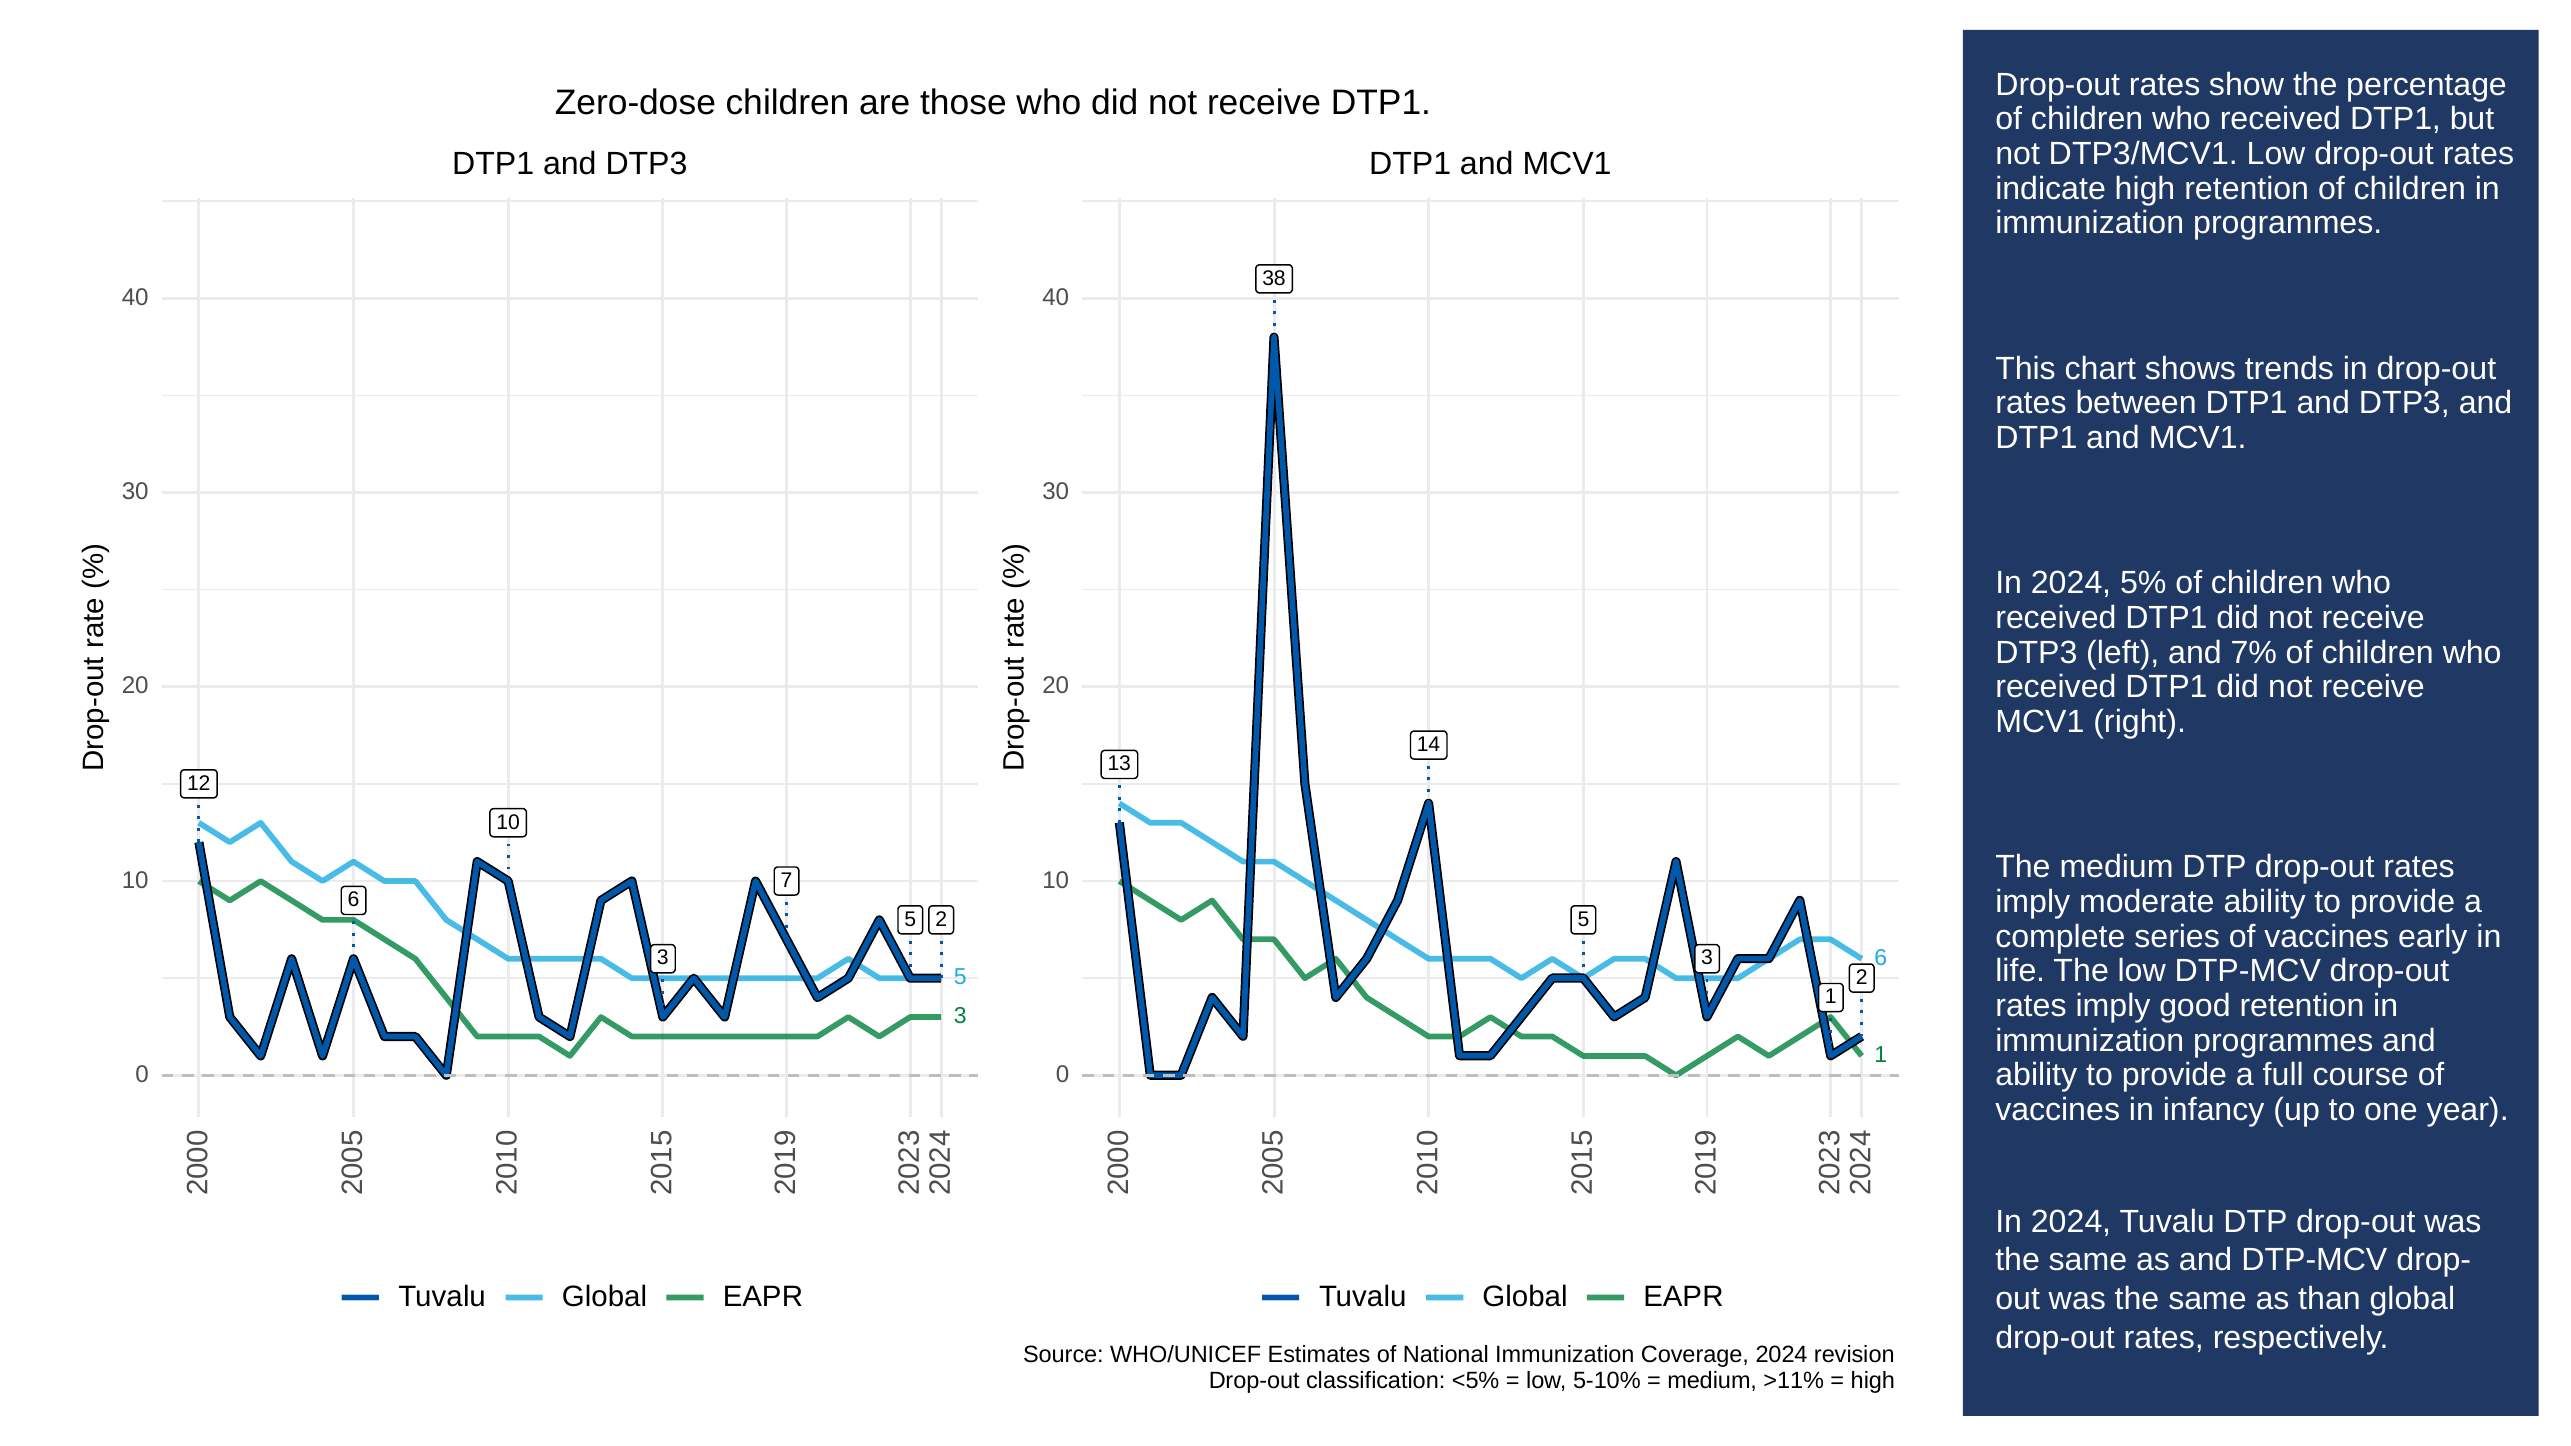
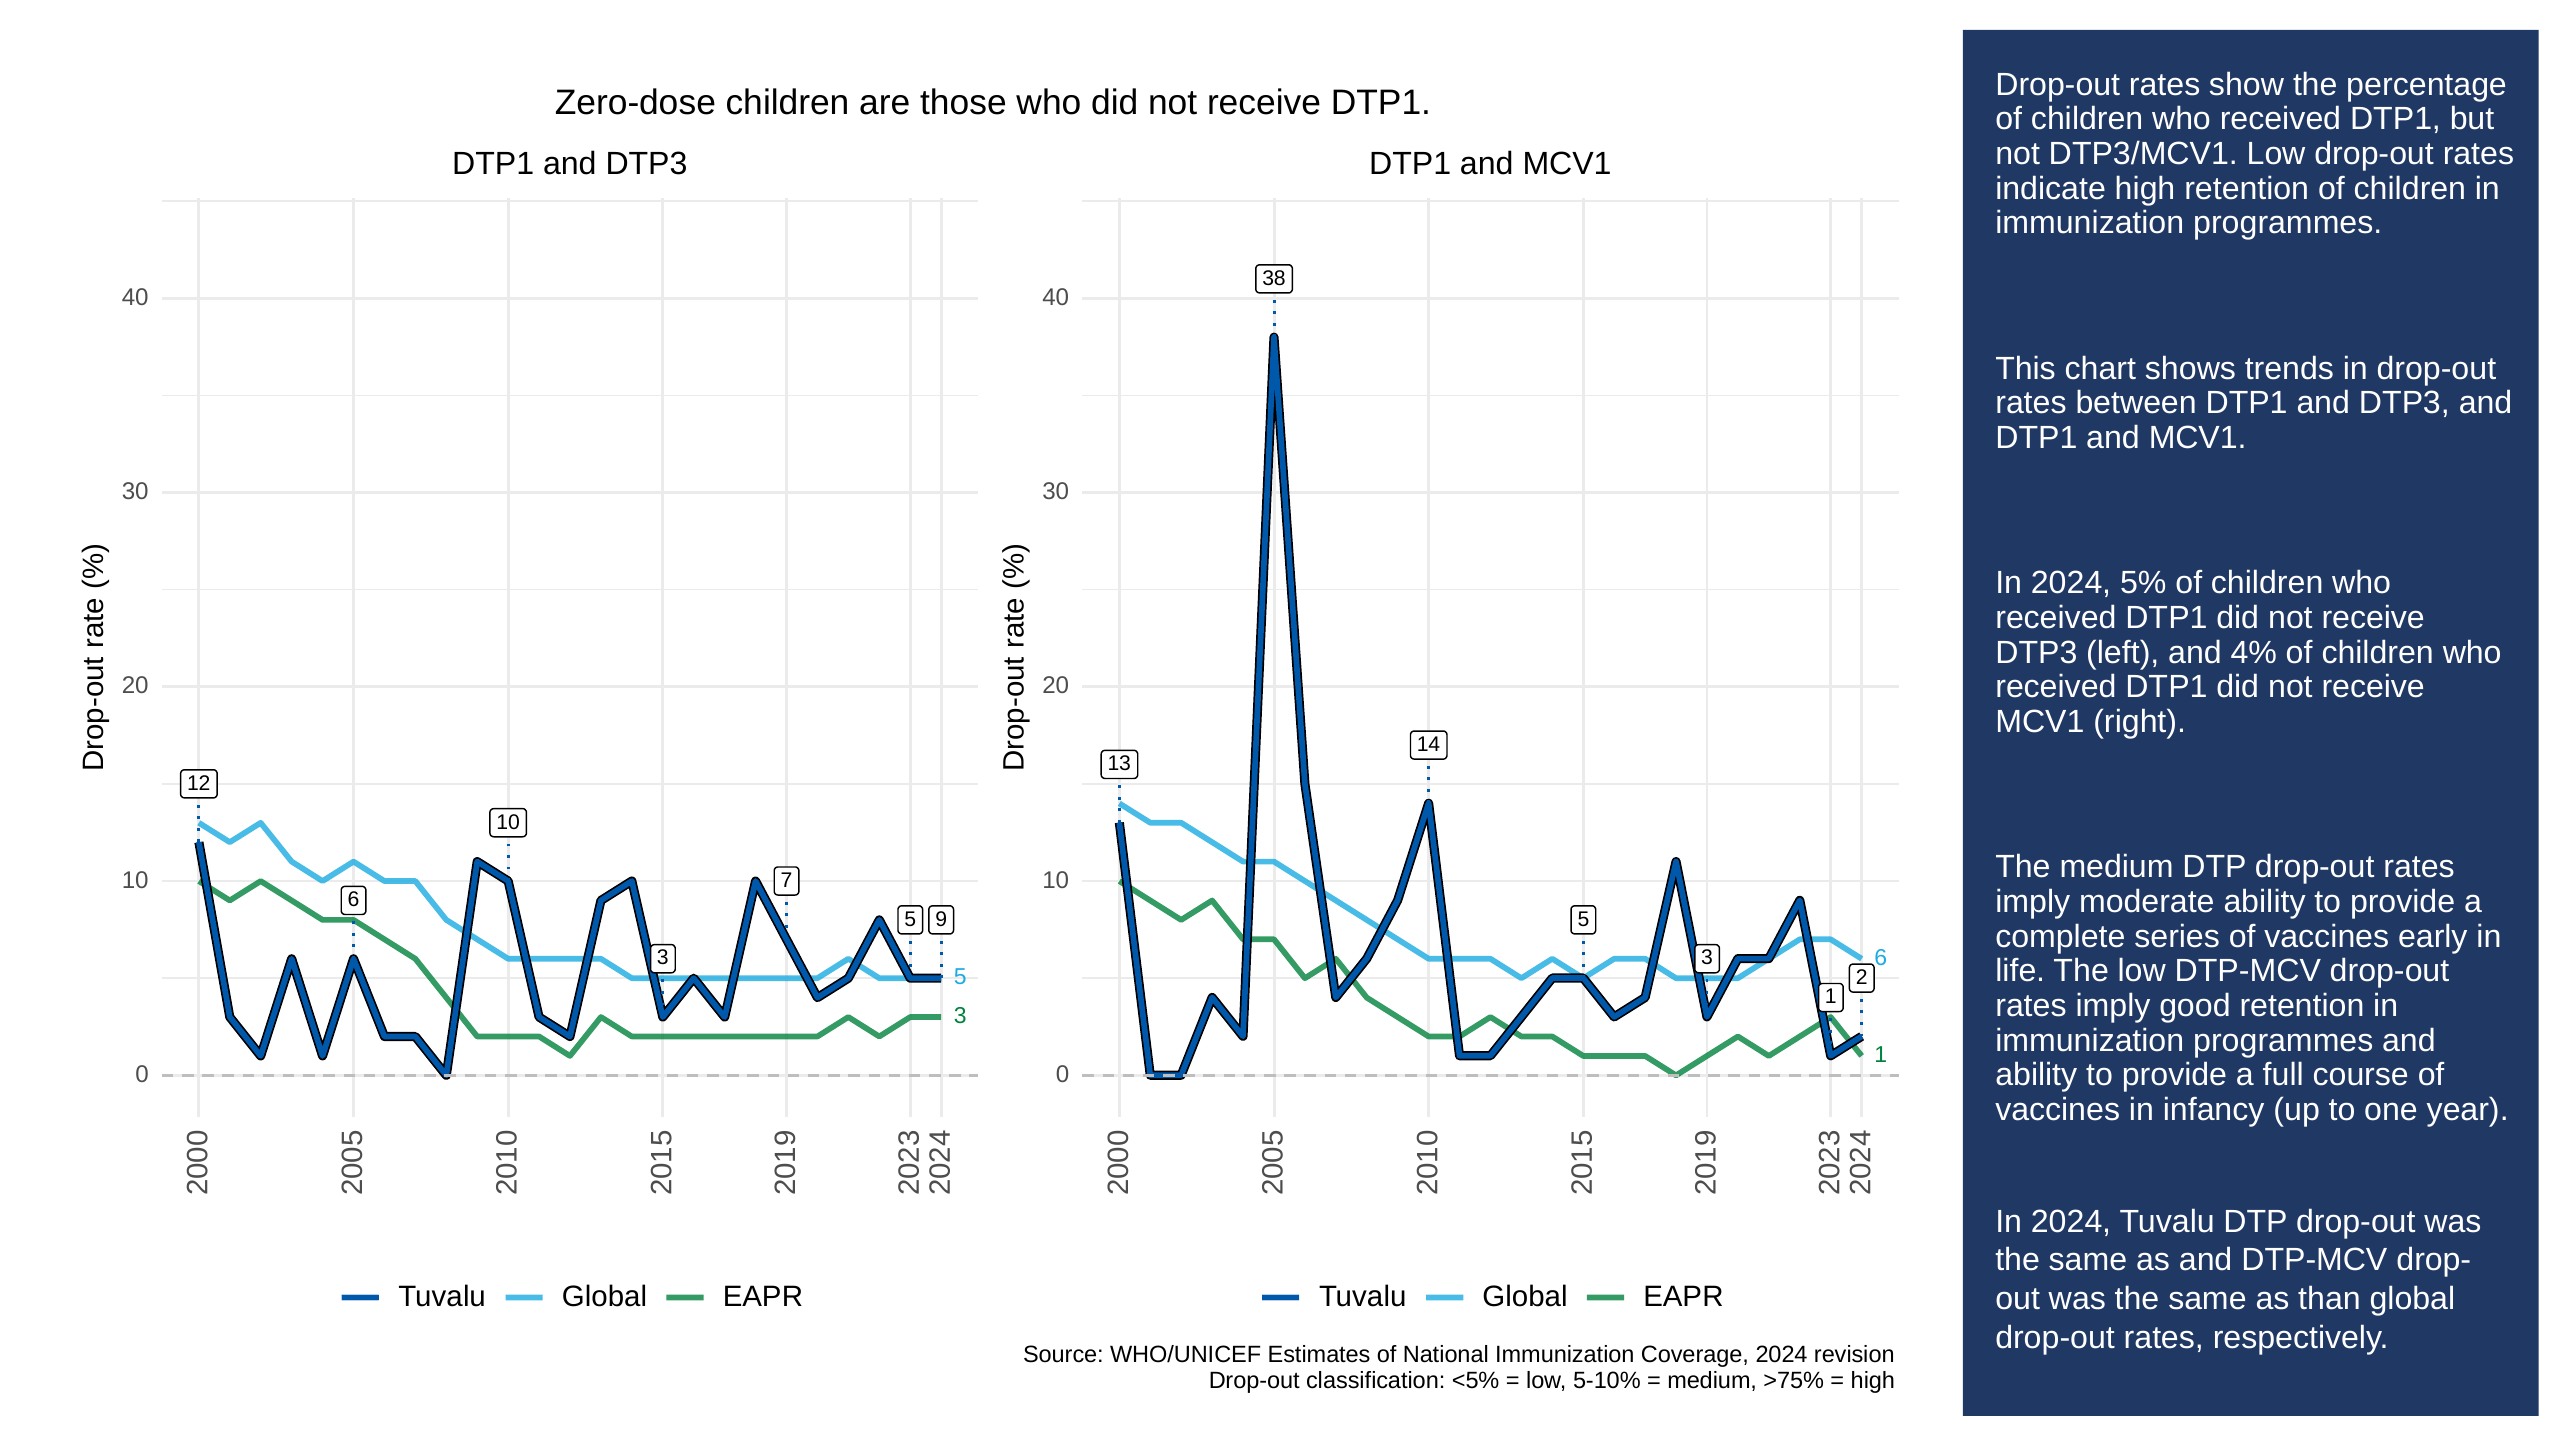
7%: 7% -> 4% (2254, 653)
2: 2 -> 9 (941, 919)
>11%: >11% -> >75% (1794, 1381)
